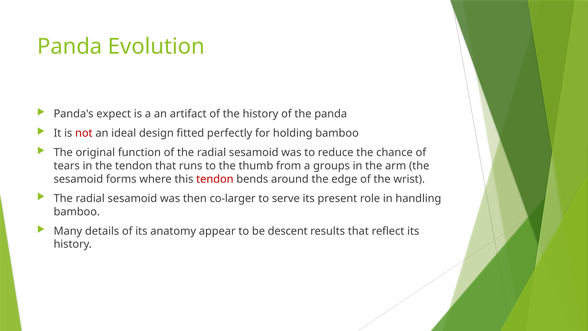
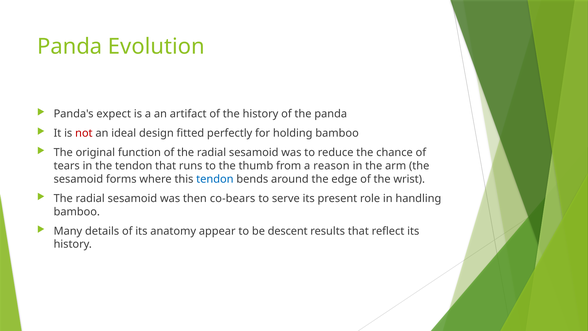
groups: groups -> reason (331, 166)
tendon colour: red -> blue (215, 179)
co-larger: co-larger -> co-bears (233, 198)
